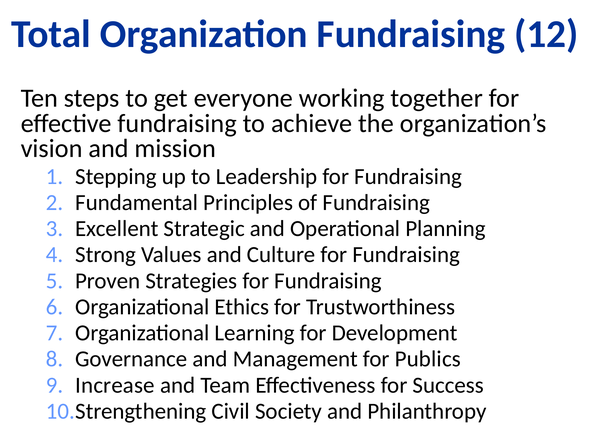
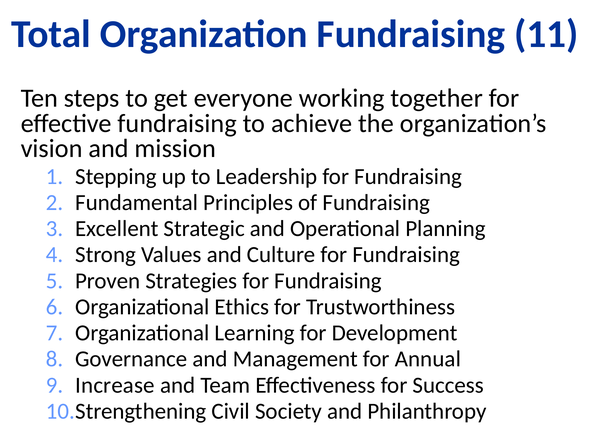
12: 12 -> 11 (546, 34)
Publics: Publics -> Annual (428, 359)
